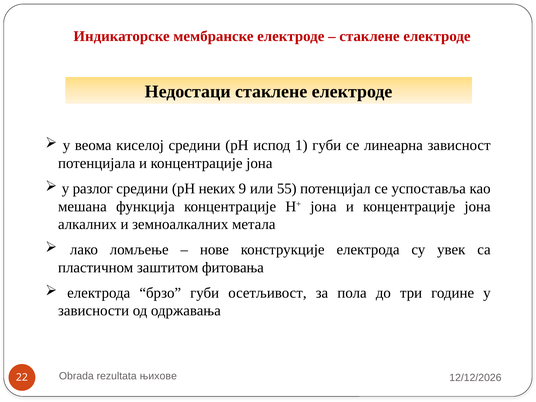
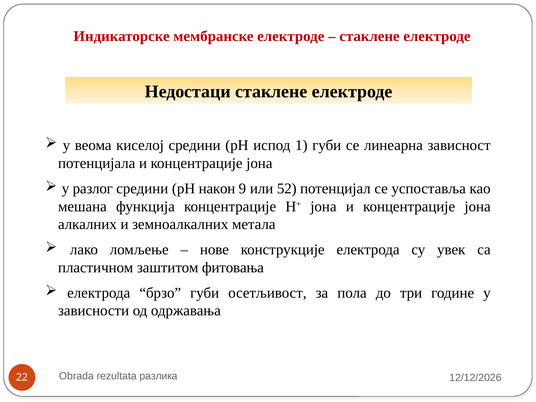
неких: неких -> након (217, 189)
55: 55 -> 52 (287, 189)
њихове: њихове -> разлика (158, 376)
